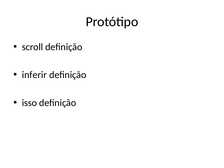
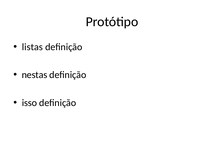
scroll: scroll -> listas (32, 47)
inferir: inferir -> nestas (34, 75)
